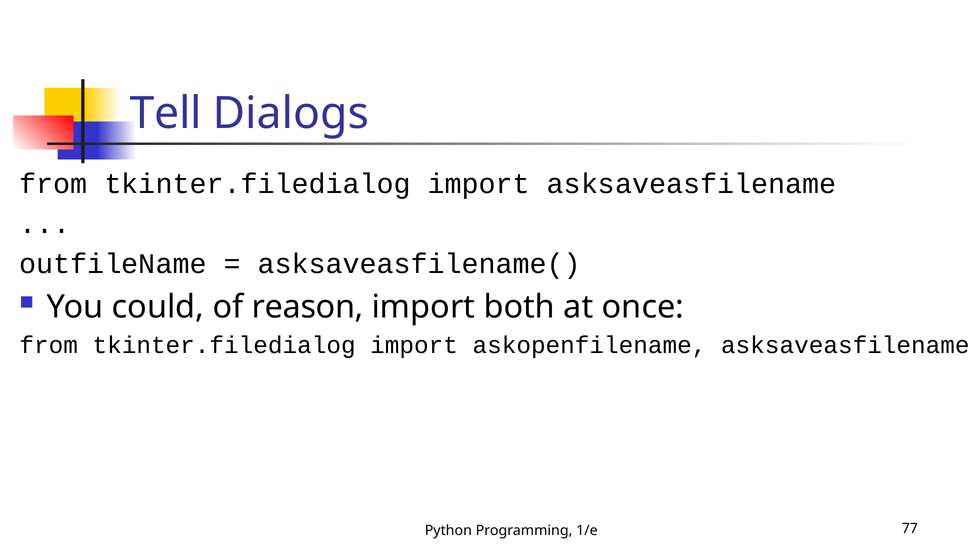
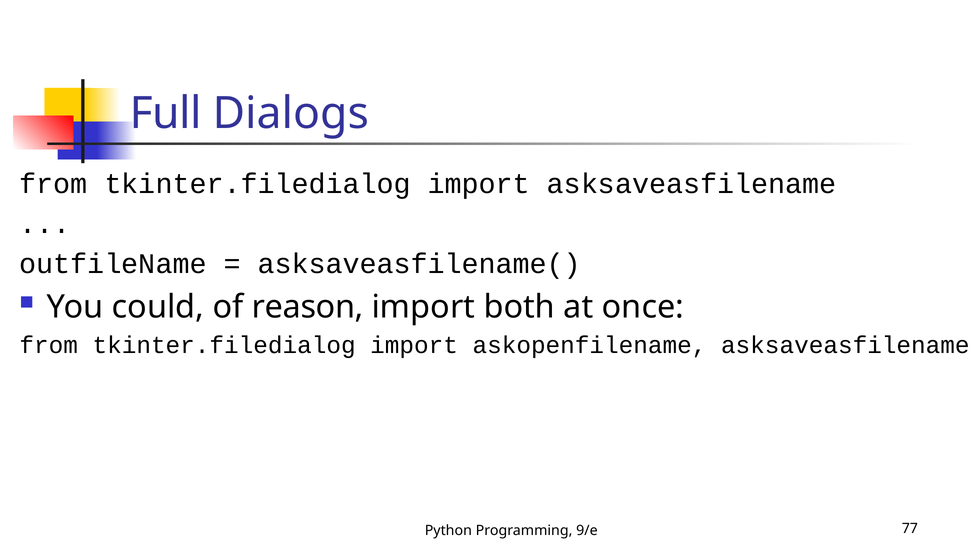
Tell: Tell -> Full (166, 113)
1/e: 1/e -> 9/e (587, 531)
